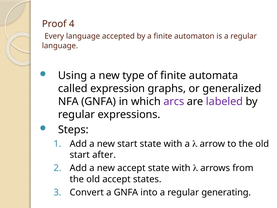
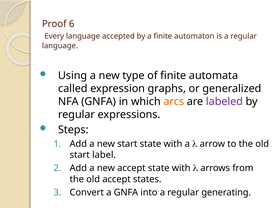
4: 4 -> 6 (72, 24)
arcs colour: purple -> orange (174, 101)
after: after -> label (104, 155)
